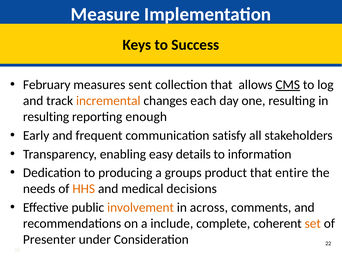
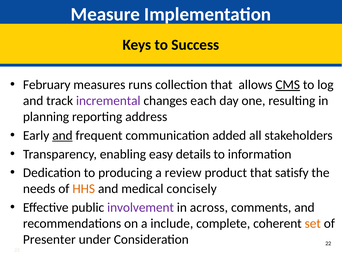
sent: sent -> runs (140, 85)
incremental colour: orange -> purple (108, 101)
resulting: resulting -> planning (46, 117)
enough: enough -> address (146, 117)
and underline: none -> present (62, 135)
satisfy: satisfy -> added (229, 135)
groups: groups -> review (183, 172)
entire: entire -> satisfy (292, 172)
decisions: decisions -> concisely (192, 188)
involvement colour: orange -> purple (141, 207)
